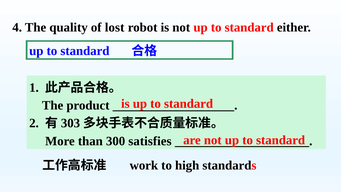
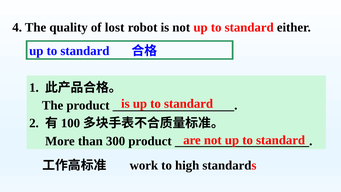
303: 303 -> 100 (70, 123)
300 satisfies: satisfies -> product (150, 141)
